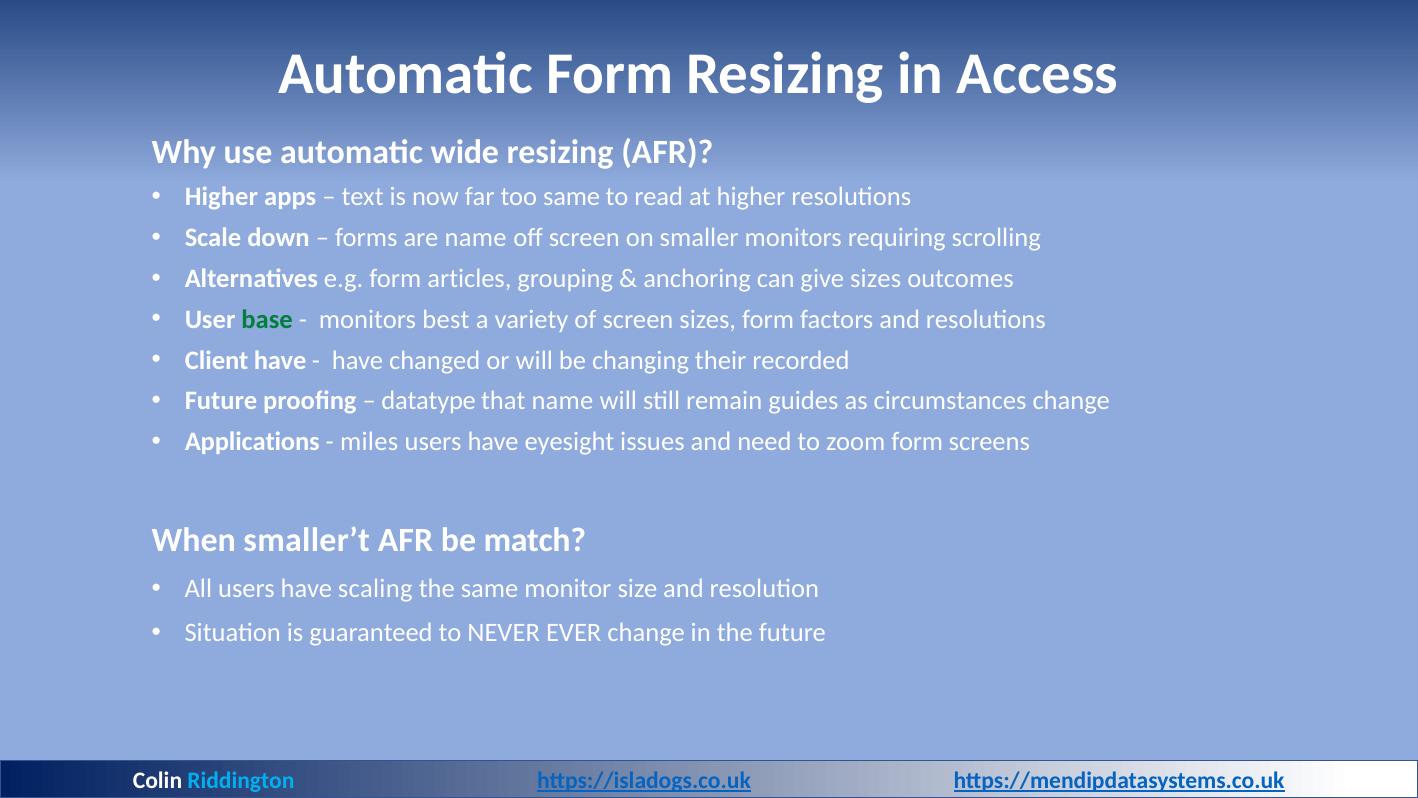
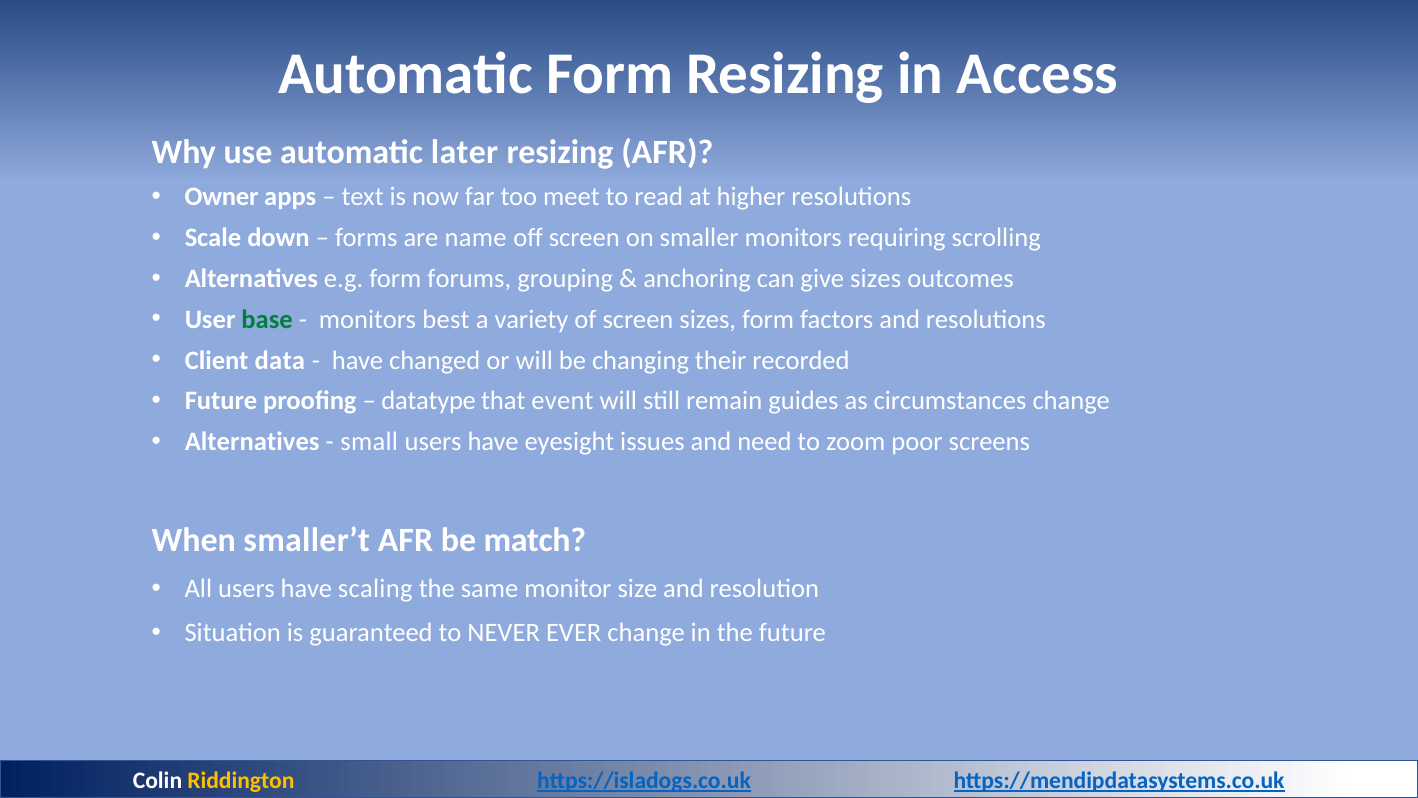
wide: wide -> later (465, 152)
Higher: Higher -> Owner (222, 197)
too same: same -> meet (571, 197)
articles: articles -> forums (469, 279)
Client have: have -> data (280, 360)
that name: name -> event (562, 401)
Applications: Applications -> Alternatives (252, 442)
miles: miles -> small (369, 442)
zoom form: form -> poor (917, 442)
Riddington colour: light blue -> yellow (241, 780)
